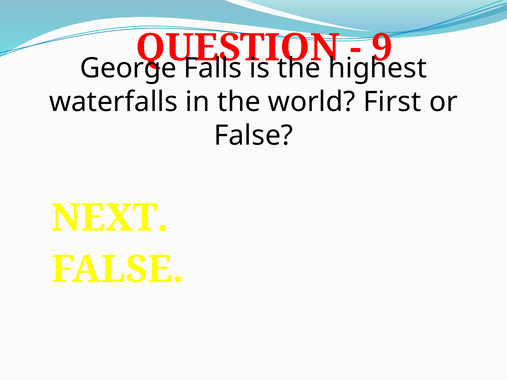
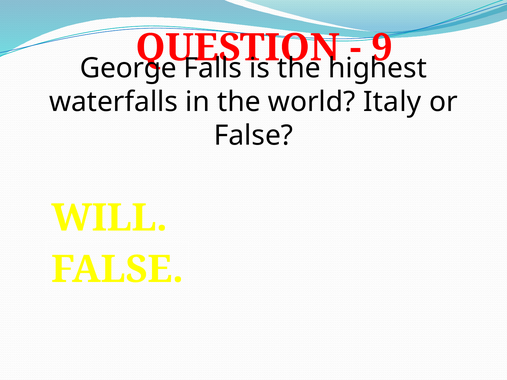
First: First -> Italy (392, 102)
NEXT: NEXT -> WILL (109, 218)
